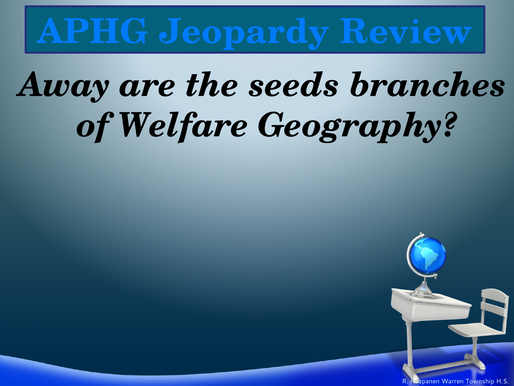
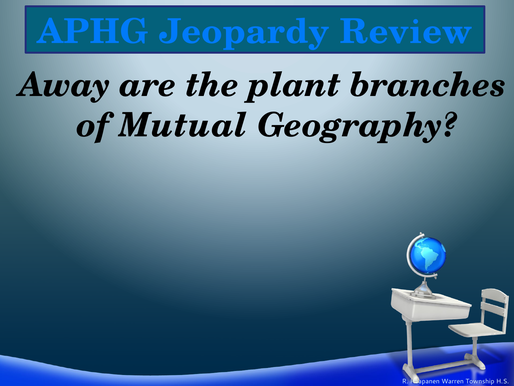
seeds: seeds -> plant (295, 85)
Welfare: Welfare -> Mutual (183, 125)
